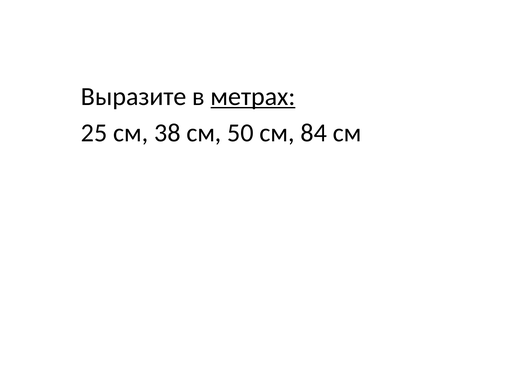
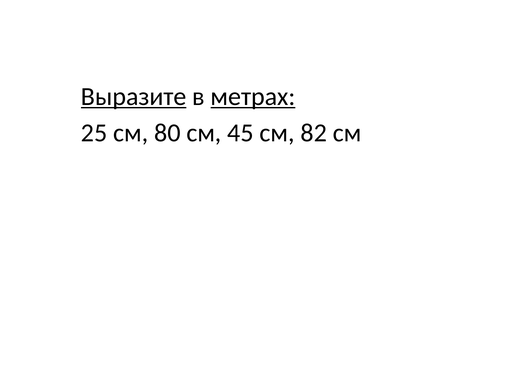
Выразите underline: none -> present (134, 96)
38: 38 -> 80 (167, 133)
50: 50 -> 45 (241, 133)
84: 84 -> 82 (314, 133)
